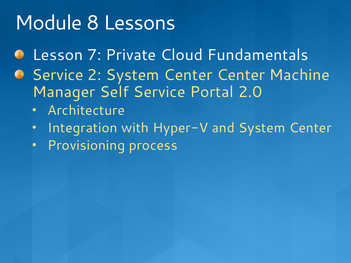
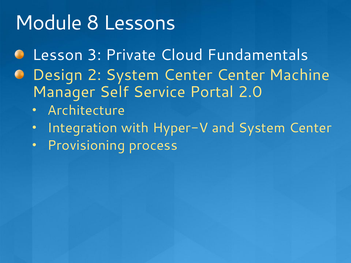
7: 7 -> 3 (94, 55)
Service: Service -> Design (58, 75)
